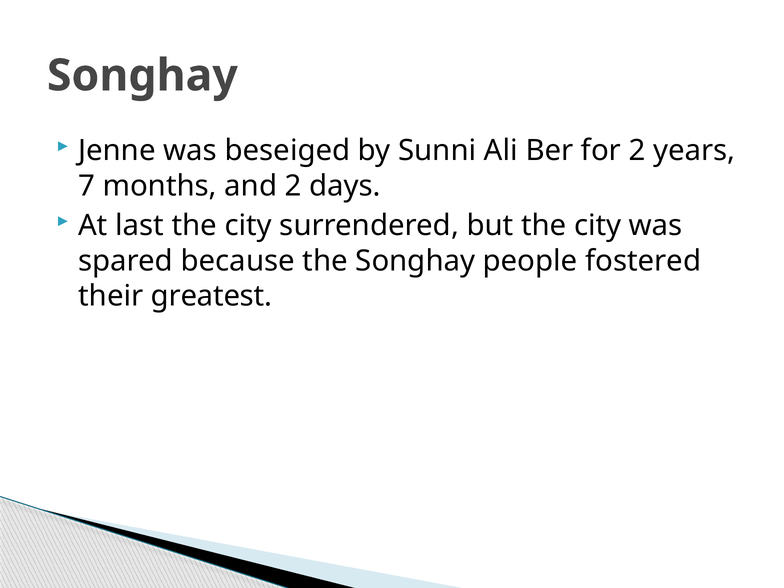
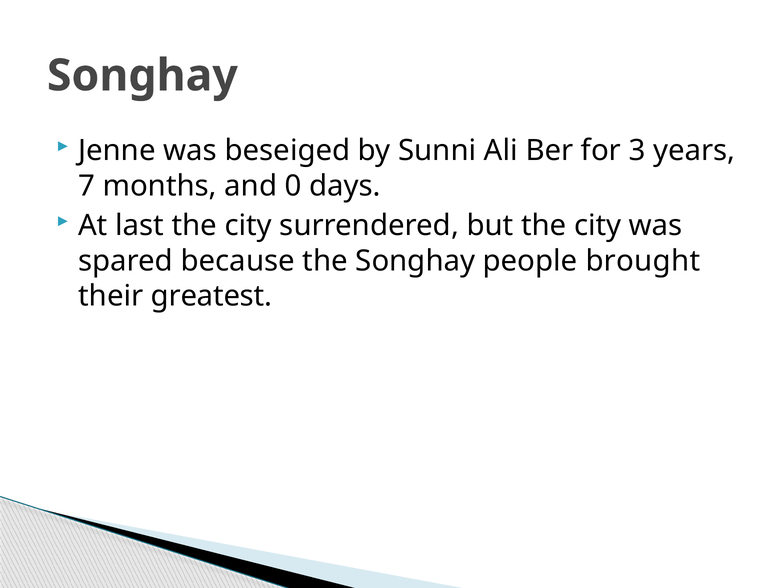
for 2: 2 -> 3 (637, 151)
and 2: 2 -> 0 (293, 186)
fostered: fostered -> brought (643, 261)
